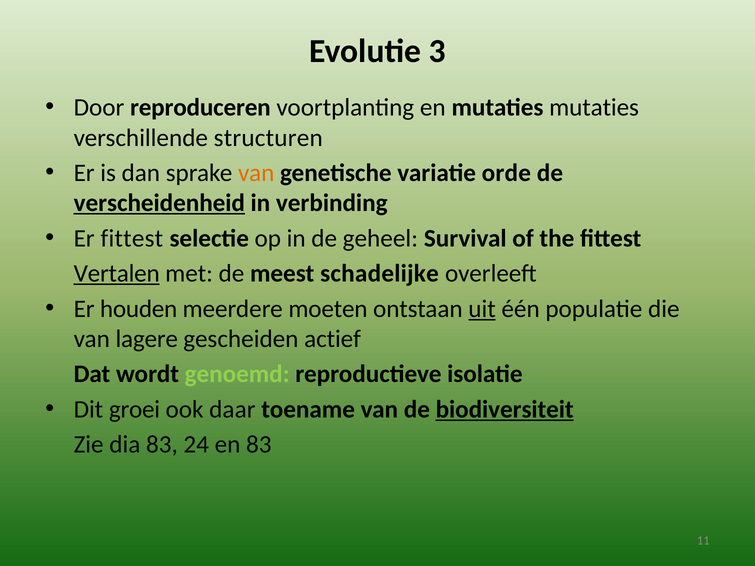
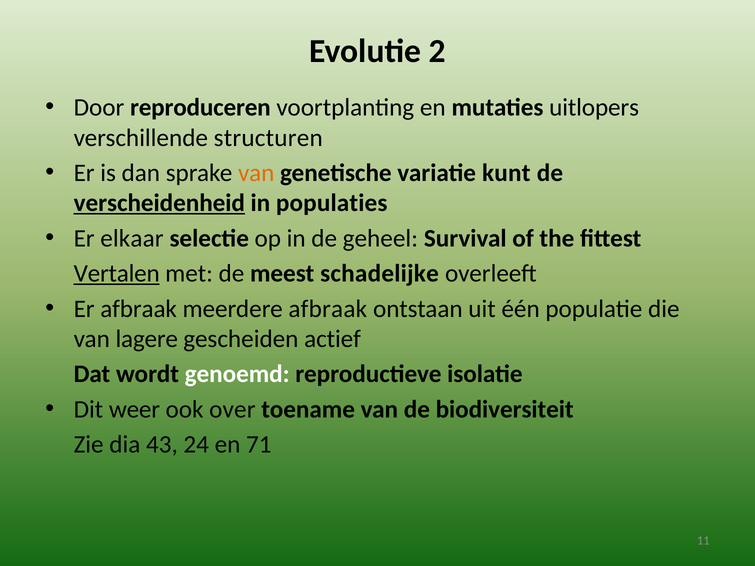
3: 3 -> 2 (437, 51)
mutaties mutaties: mutaties -> uitlopers (594, 108)
orde: orde -> kunt (506, 173)
verbinding: verbinding -> populaties (332, 203)
Er fittest: fittest -> elkaar (132, 238)
Er houden: houden -> afbraak (139, 309)
meerdere moeten: moeten -> afbraak (328, 309)
uit underline: present -> none (482, 309)
genoemd colour: light green -> white (237, 374)
groei: groei -> weer (134, 409)
daar: daar -> over (232, 409)
biodiversiteit underline: present -> none (505, 409)
dia 83: 83 -> 43 (162, 445)
en 83: 83 -> 71 (259, 445)
